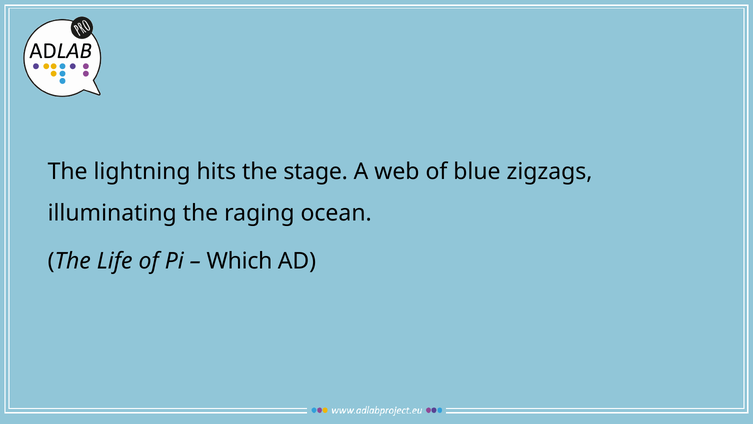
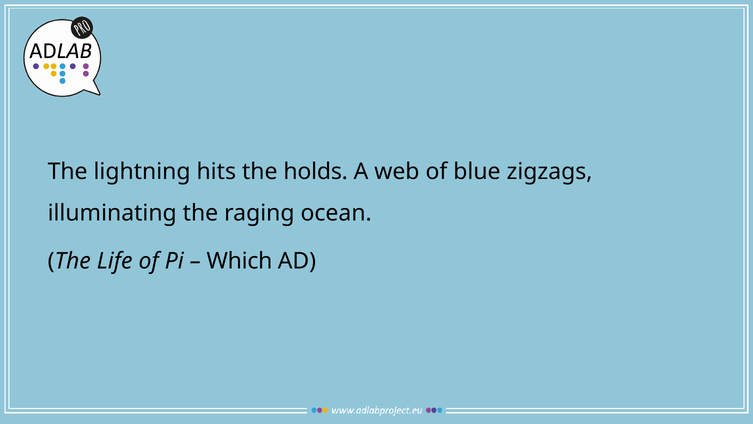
stage: stage -> holds (316, 172)
